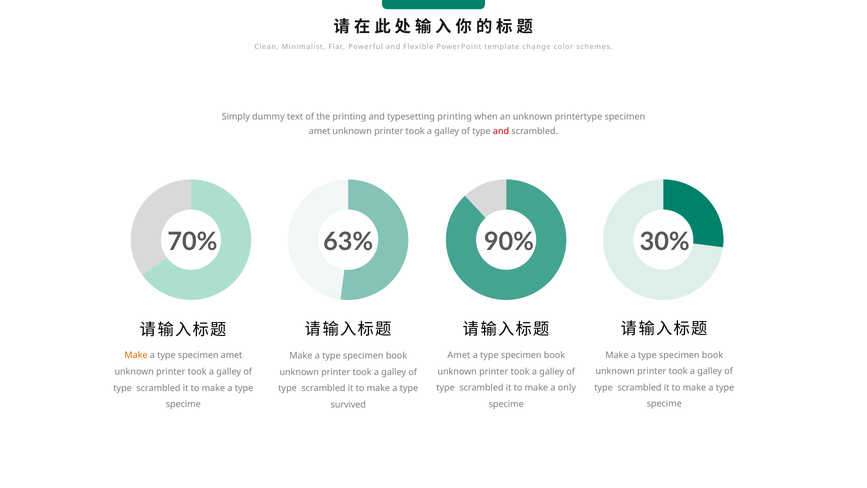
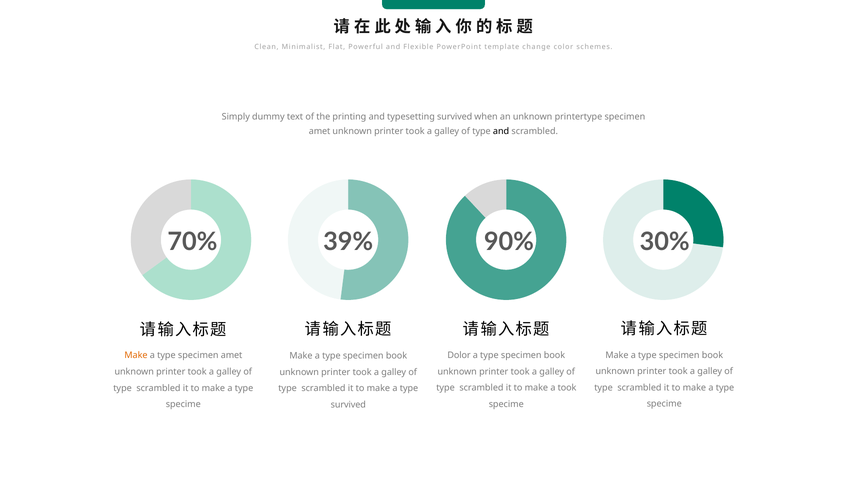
typesetting printing: printing -> survived (455, 117)
and colour: red -> black (501, 131)
63%: 63% -> 39% (348, 242)
Amet: Amet -> Dolor (459, 355)
a only: only -> took (567, 388)
